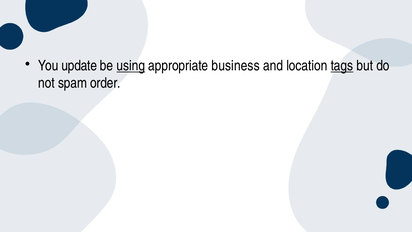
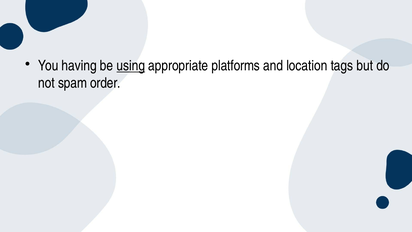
update: update -> having (79, 66)
business: business -> platforms (236, 66)
tags underline: present -> none (342, 66)
